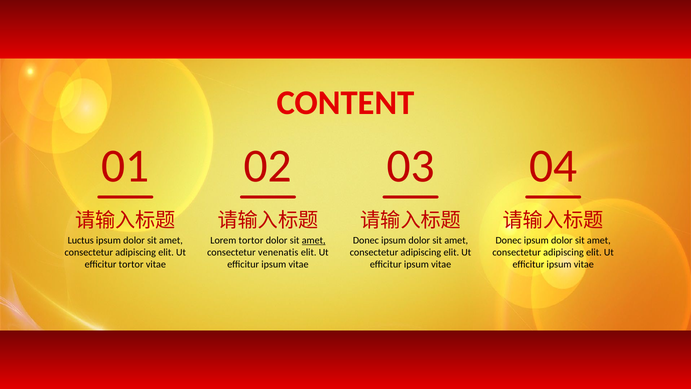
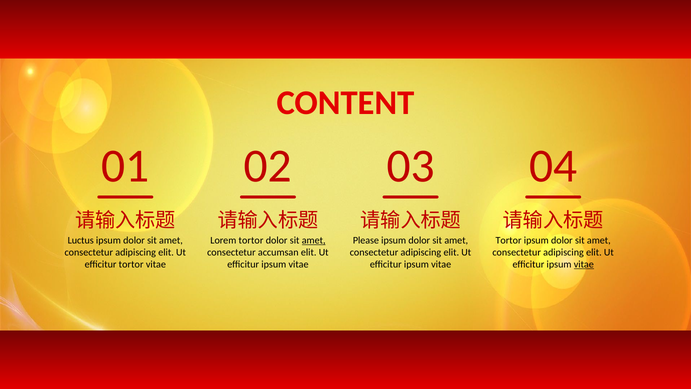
Donec: Donec -> Please (366, 240)
Donec: Donec -> Tortor (509, 240)
venenatis: venenatis -> accumsan (278, 252)
vitae underline: none -> present (584, 264)
